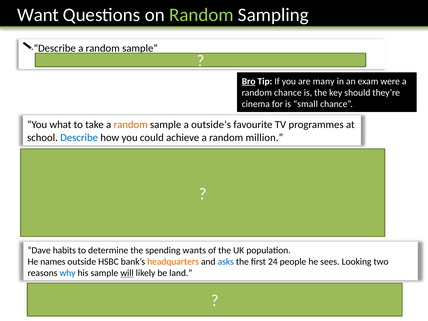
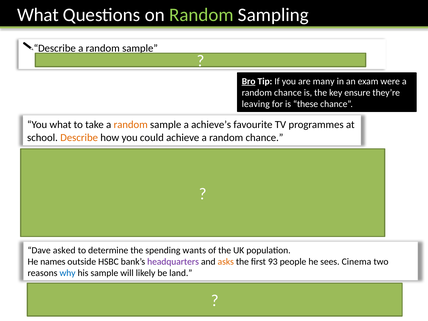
Want: Want -> What (38, 15)
key should: should -> ensure (357, 93)
cinema: cinema -> leaving (256, 104)
is small: small -> these (306, 104)
outside’s: outside’s -> achieve’s (211, 125)
Describe colour: blue -> orange (79, 138)
achieve a random million: million -> chance (264, 138)
habits: habits -> asked (64, 250)
headquarters colour: orange -> purple (173, 262)
asks colour: blue -> orange (226, 262)
24: 24 -> 93 (273, 262)
Looking: Looking -> Cinema (356, 262)
will underline: present -> none (127, 273)
